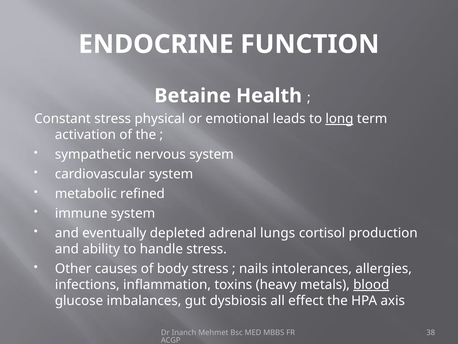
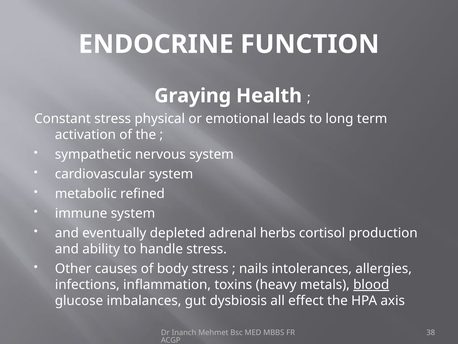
Betaine: Betaine -> Graying (193, 96)
long underline: present -> none (339, 119)
lungs: lungs -> herbs (278, 233)
